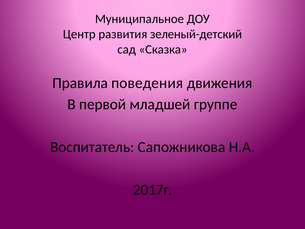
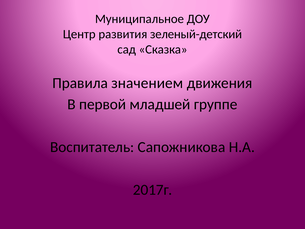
поведения: поведения -> значением (147, 83)
